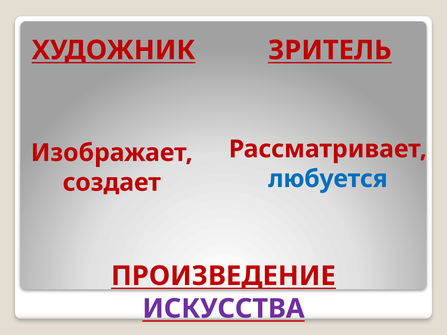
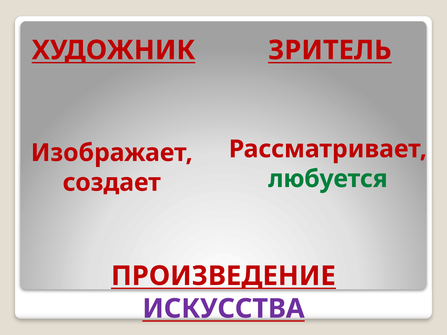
любуется colour: blue -> green (328, 179)
